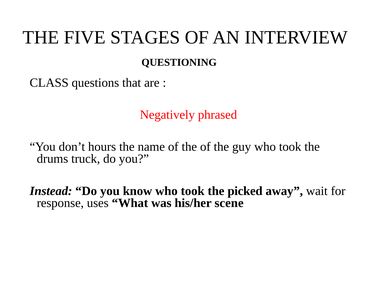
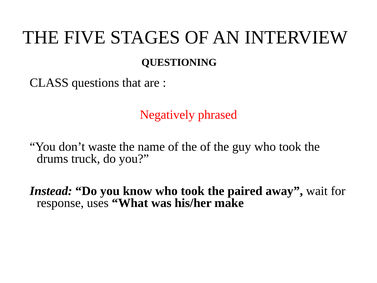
hours: hours -> waste (102, 147)
picked: picked -> paired (245, 191)
scene: scene -> make (229, 203)
